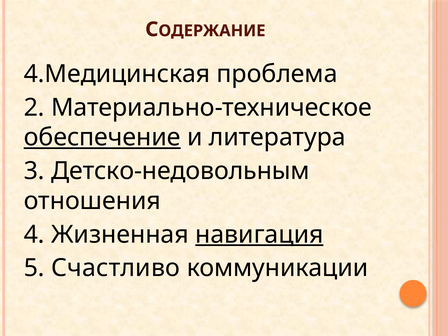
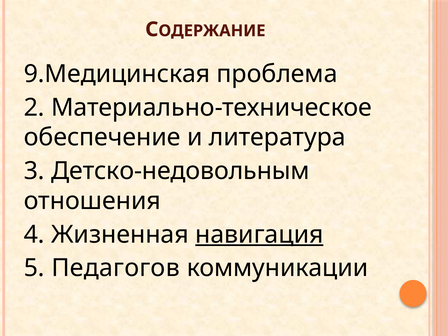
4.Медицинская: 4.Медицинская -> 9.Медицинская (117, 74)
обеспечение underline: present -> none (102, 137)
Счастливо: Счастливо -> Педагогов (116, 268)
